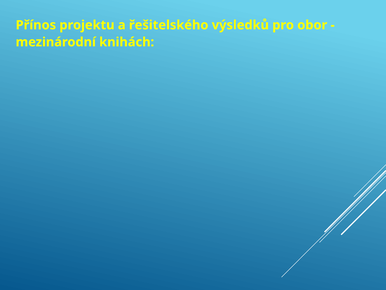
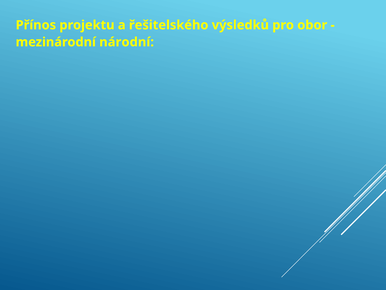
knihách: knihách -> národní (127, 42)
